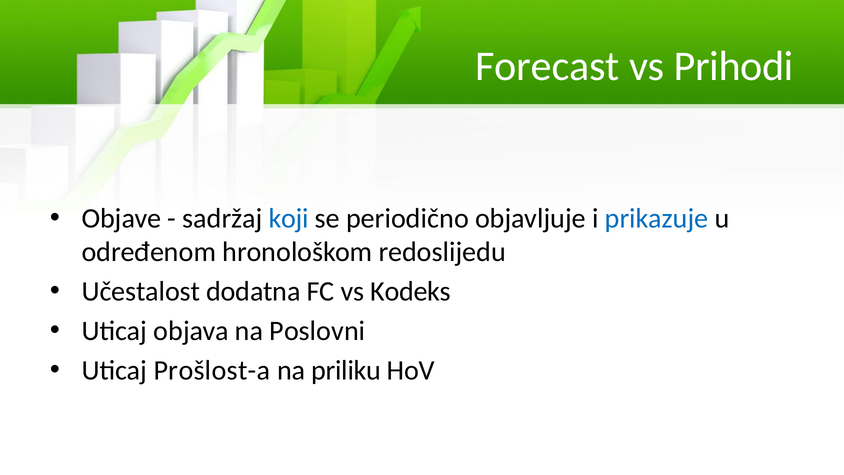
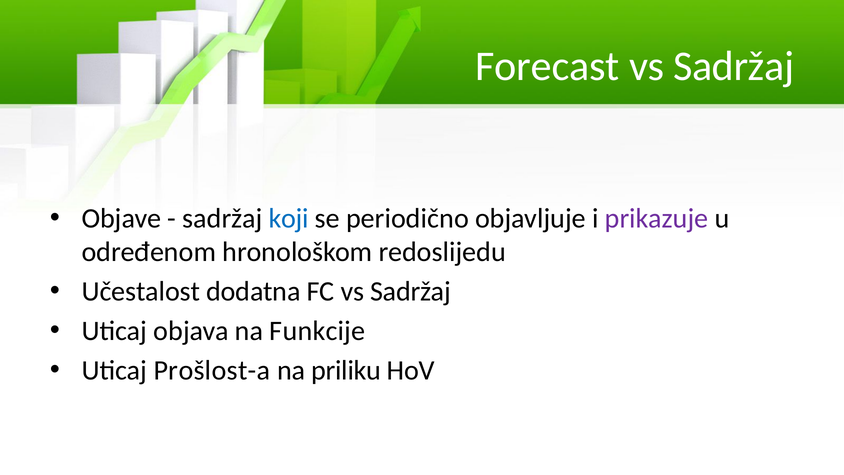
Forecast vs Prihodi: Prihodi -> Sadržaj (734, 66)
prikazuje colour: blue -> purple (657, 218)
FC vs Kodeks: Kodeks -> Sadržaj (411, 291)
Poslovni: Poslovni -> Funkcije (317, 331)
